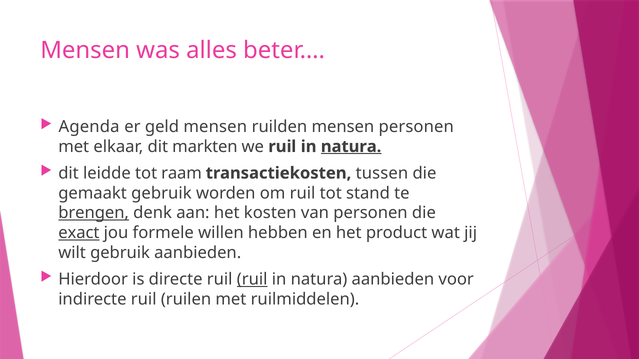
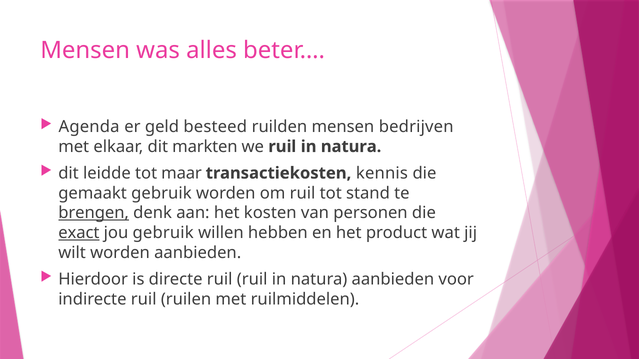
geld mensen: mensen -> besteed (215, 127)
mensen personen: personen -> bedrijven (416, 127)
natura underline: present -> none (351, 147)
raam: raam -> maar (182, 173)
tussen: tussen -> kennis (382, 173)
jou formele: formele -> gebruik (163, 233)
wilt gebruik: gebruik -> worden (120, 253)
ruil underline: present -> none (252, 280)
